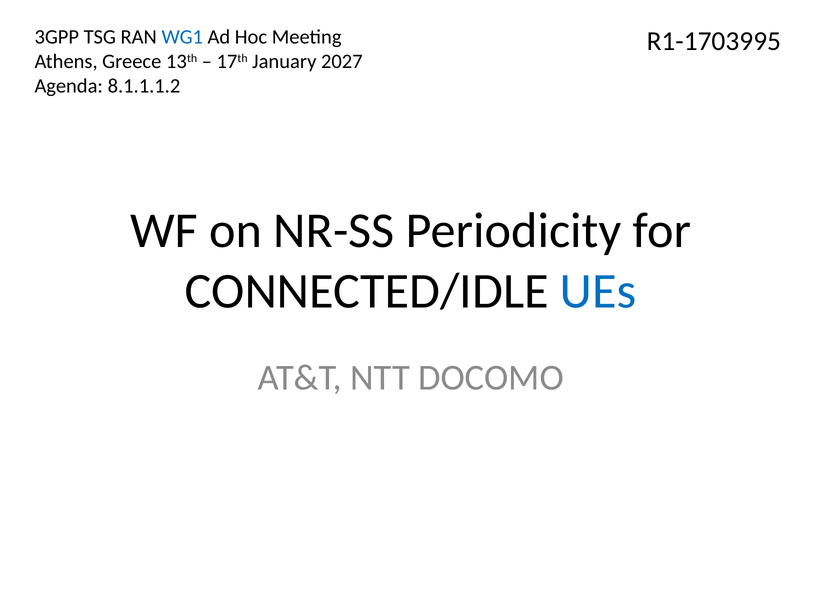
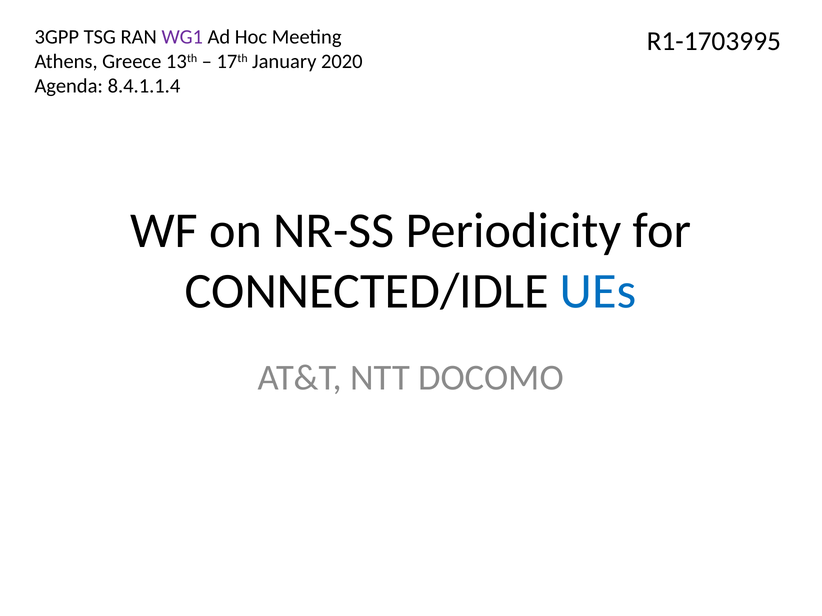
WG1 colour: blue -> purple (182, 37)
2027: 2027 -> 2020 (342, 61)
8.1.1.1.2: 8.1.1.1.2 -> 8.4.1.1.4 (144, 86)
